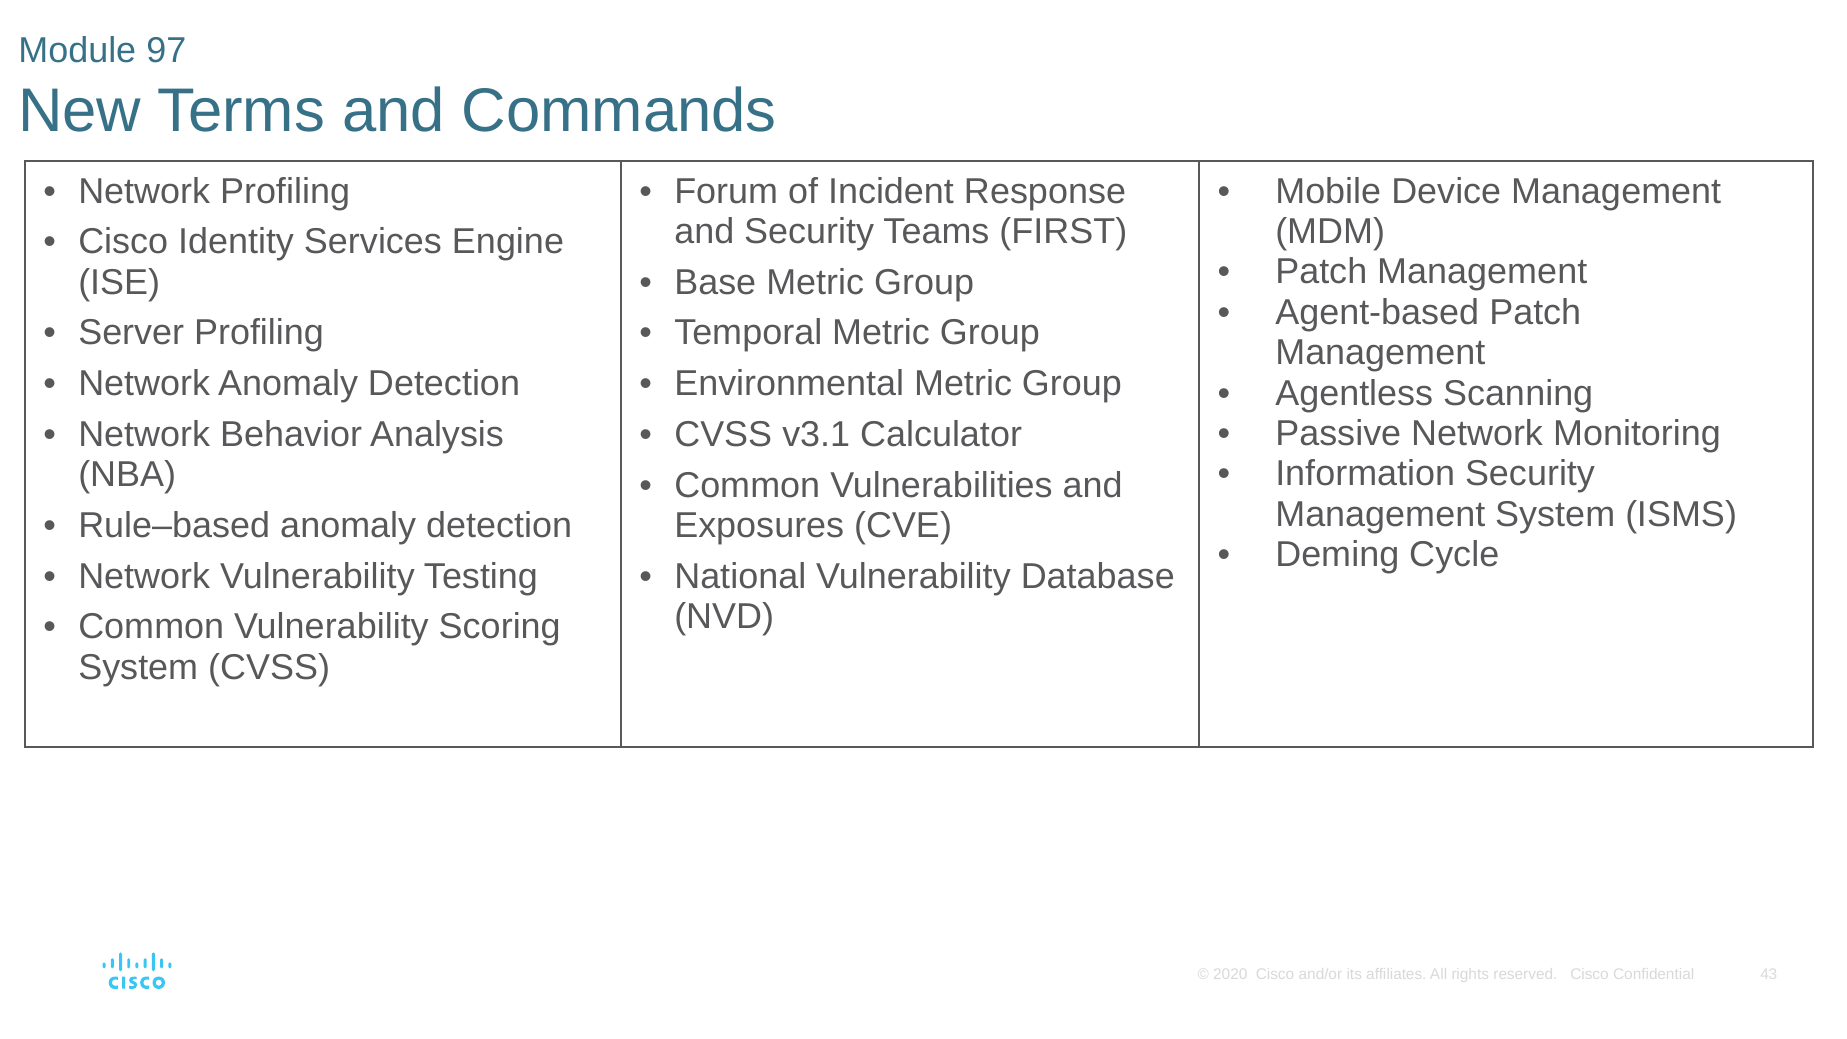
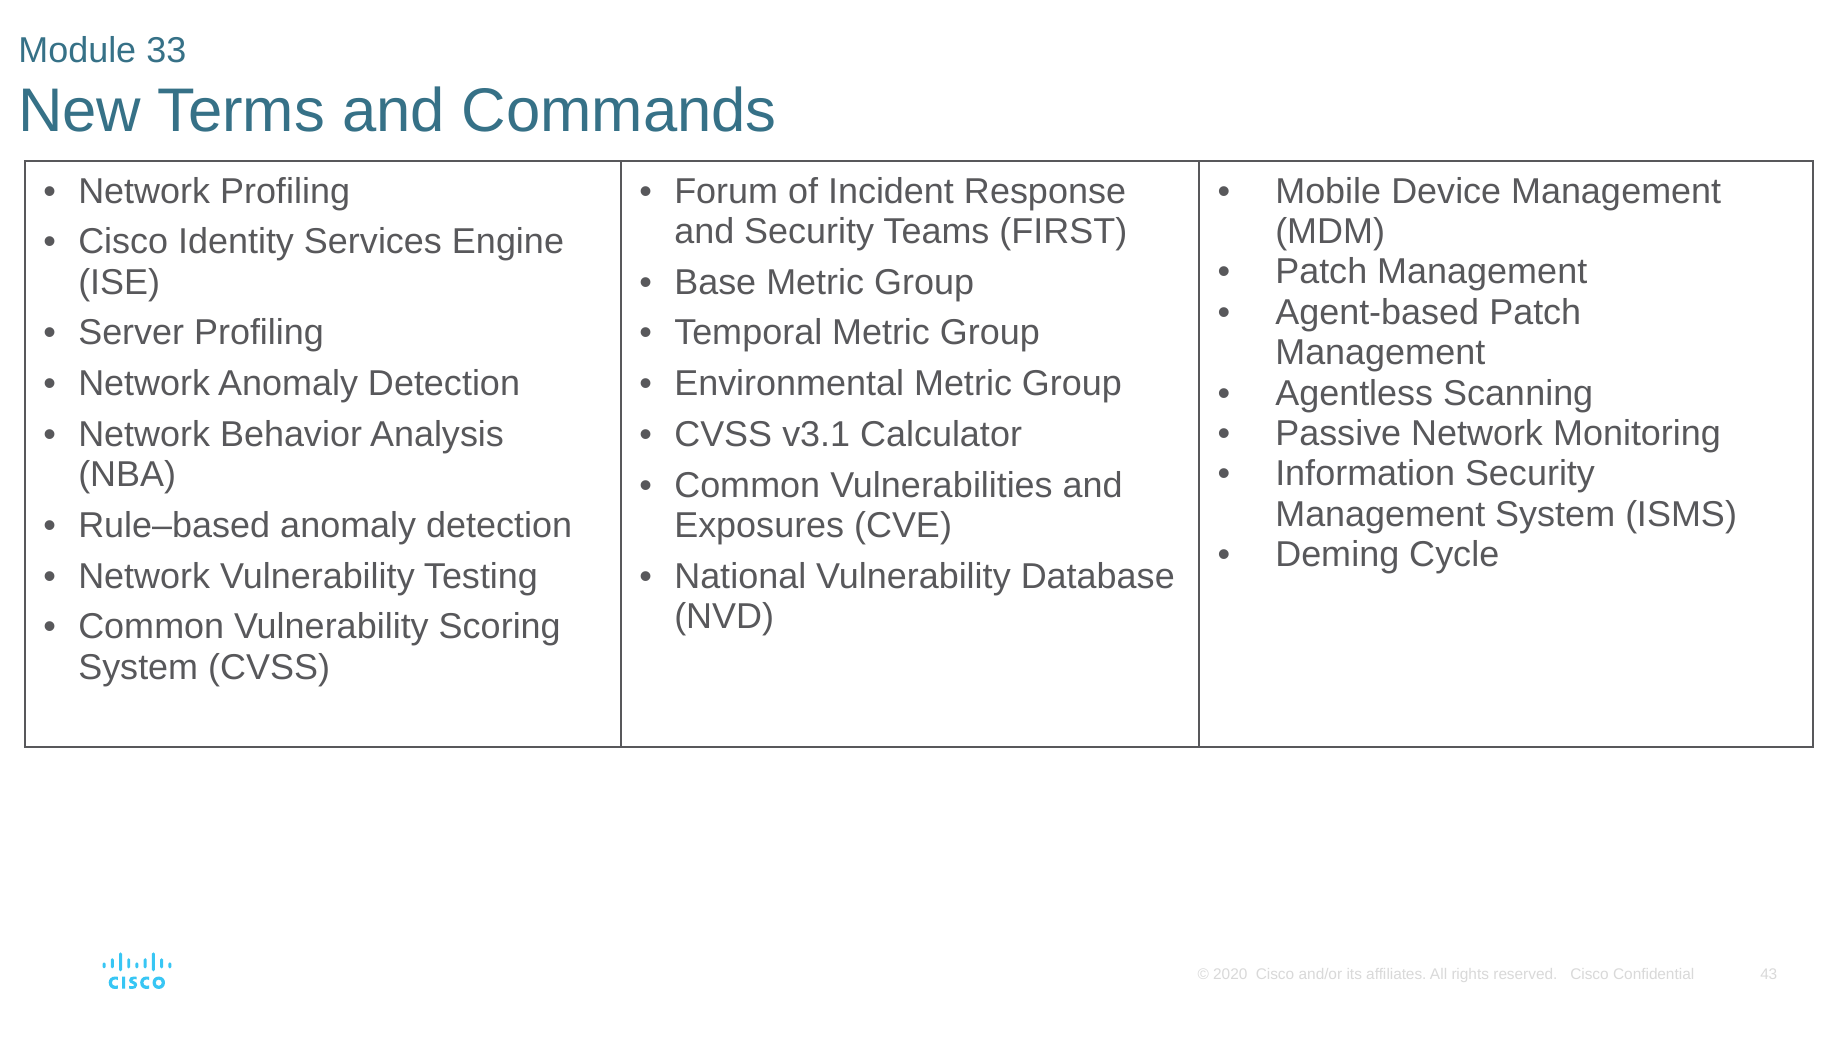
97: 97 -> 33 (166, 50)
